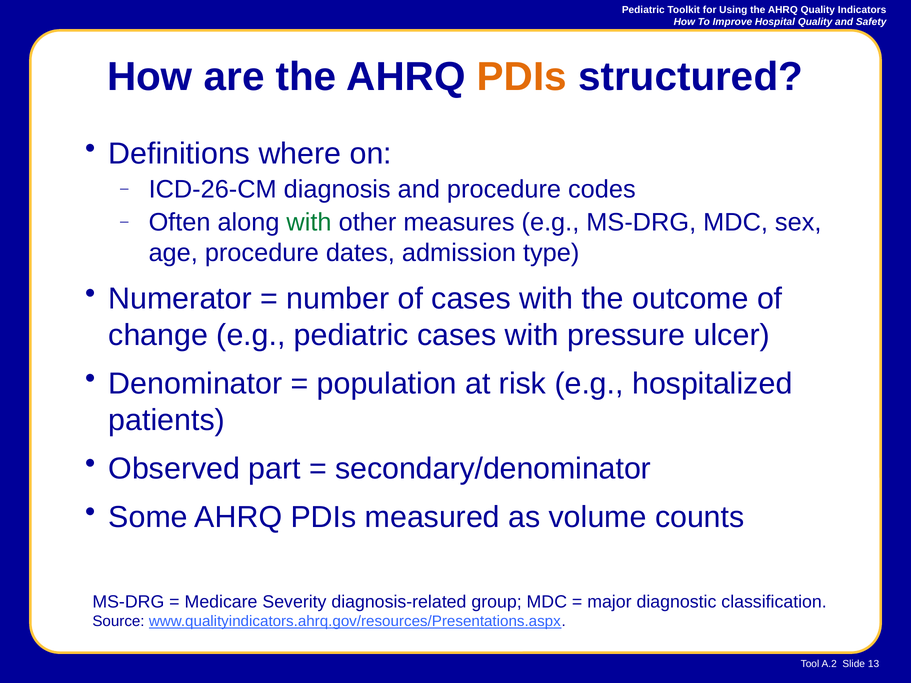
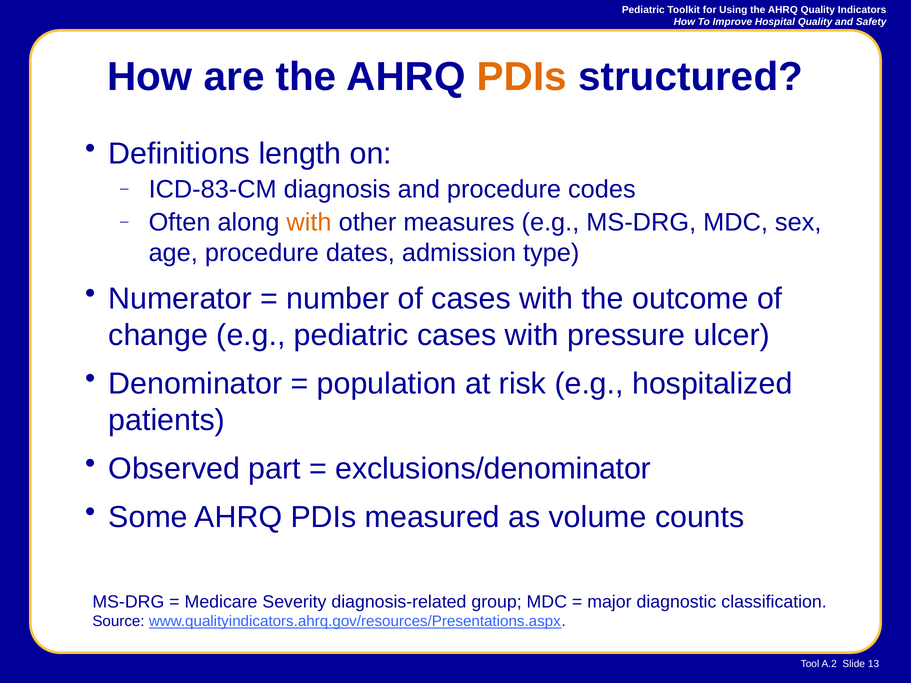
where: where -> length (300, 154)
ICD-26-CM: ICD-26-CM -> ICD-83-CM (213, 190)
with colour: green -> orange (309, 222)
secondary/denominator: secondary/denominator -> exclusions/denominator (493, 469)
